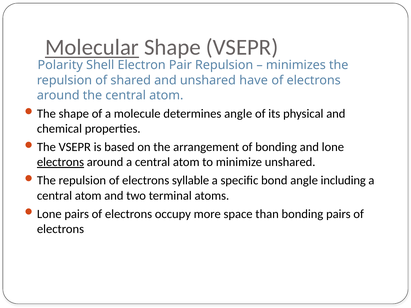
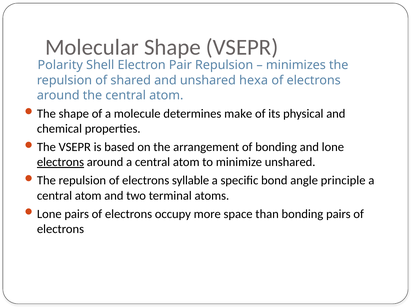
Molecular underline: present -> none (92, 47)
have: have -> hexa (254, 80)
determines angle: angle -> make (238, 114)
including: including -> principle (343, 181)
